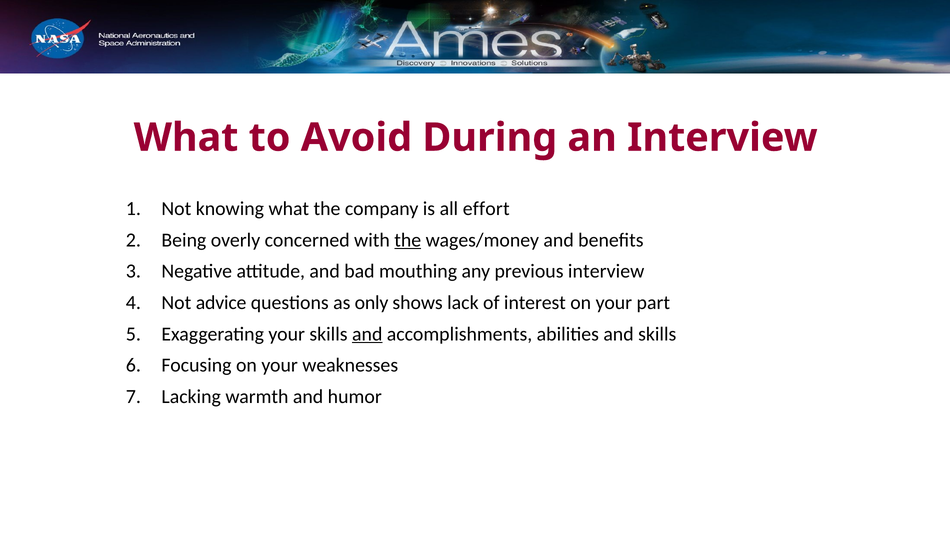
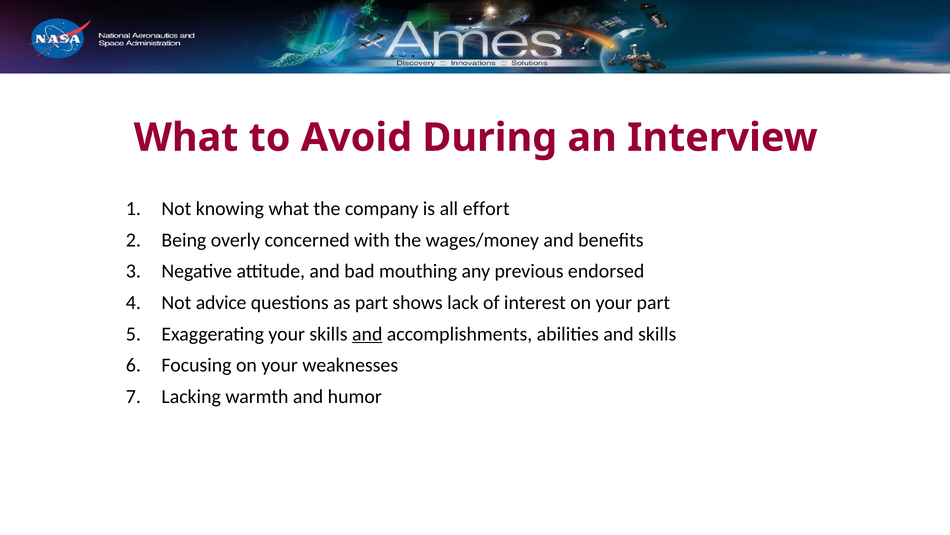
the underline: present -> none (408, 240)
previous interview: interview -> endorsed (606, 271)
as only: only -> part (371, 302)
